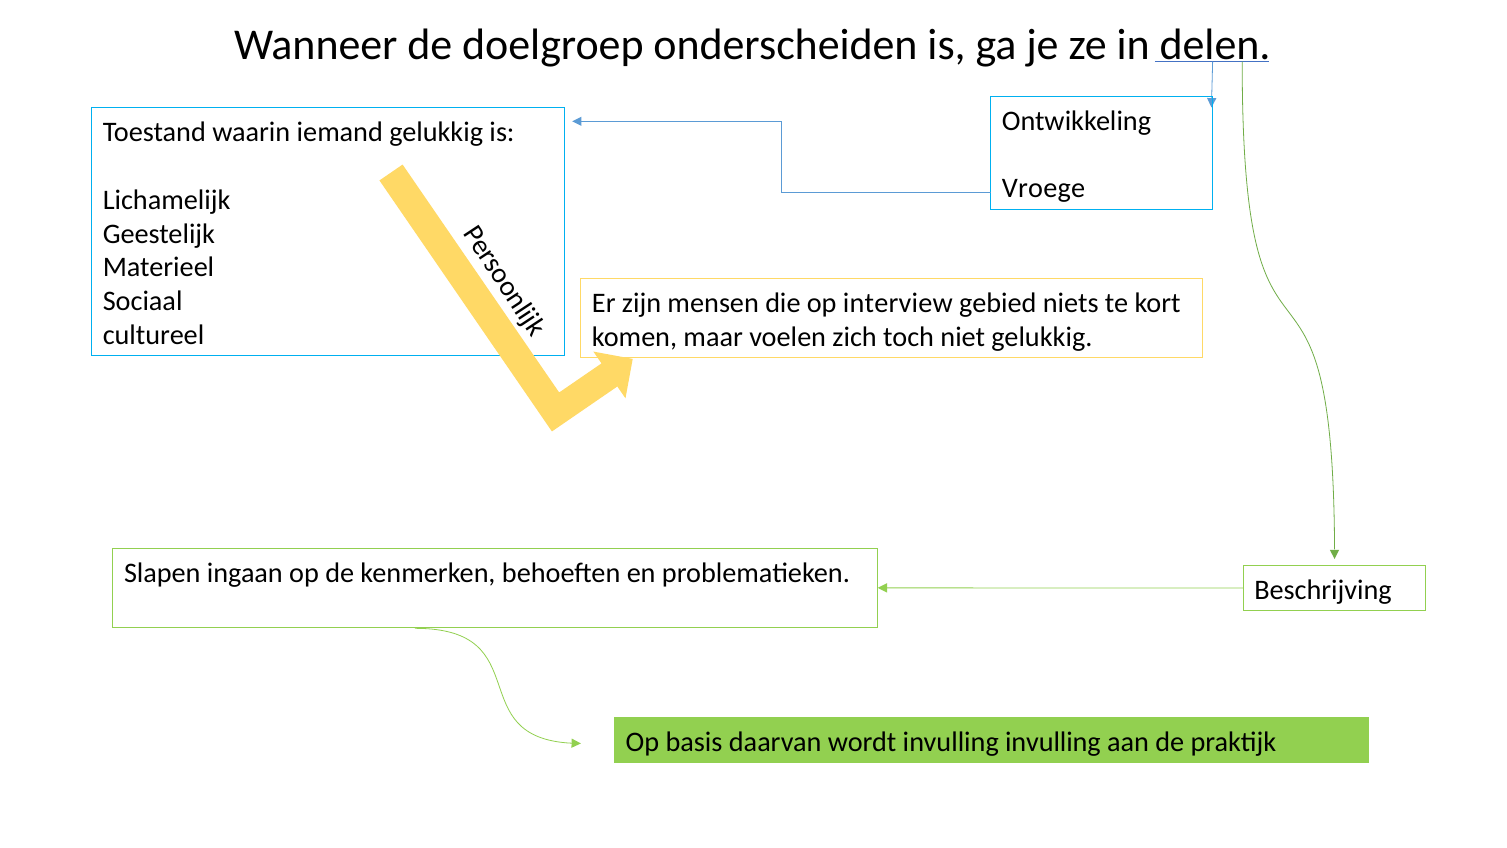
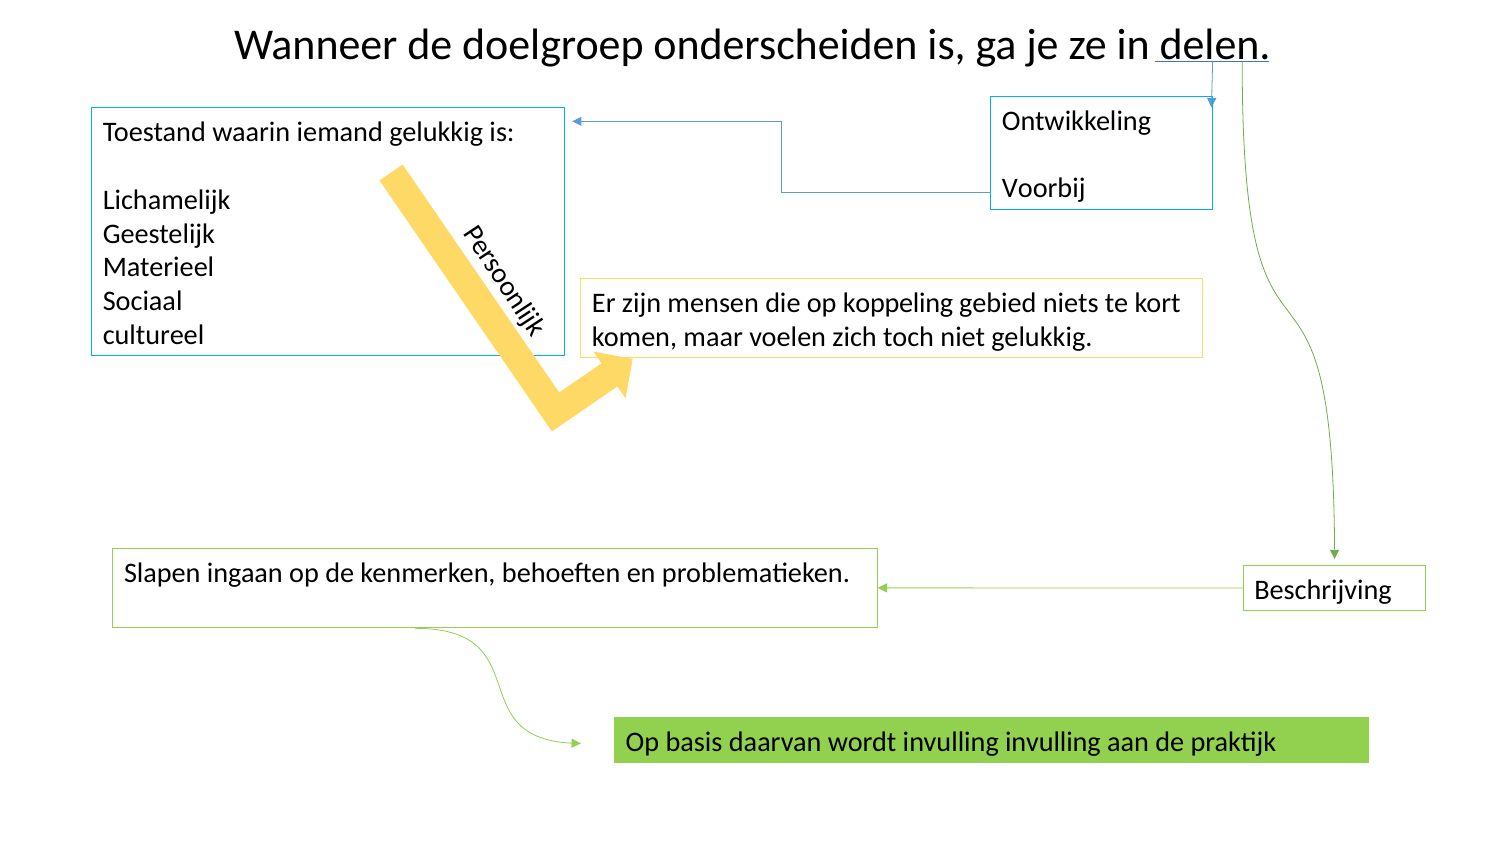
Vroege: Vroege -> Voorbij (1044, 189)
interview: interview -> koppeling (898, 303)
